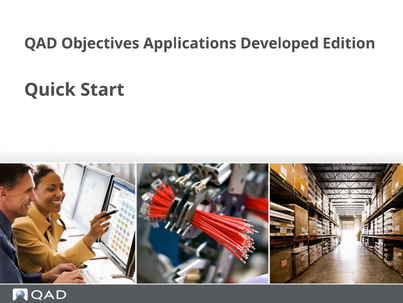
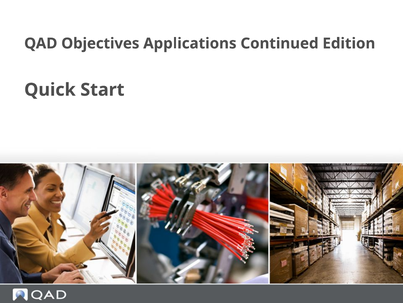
Developed: Developed -> Continued (280, 43)
